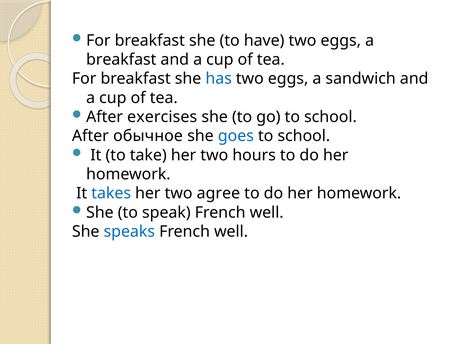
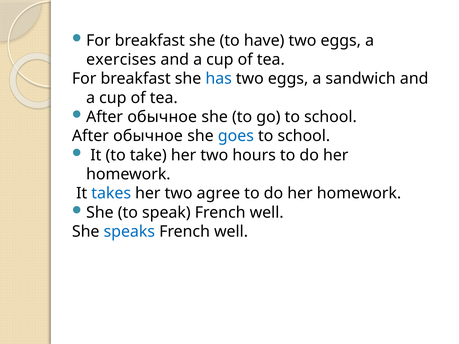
breakfast: breakfast -> exercises (121, 60)
exercises: exercises -> обычное (162, 117)
